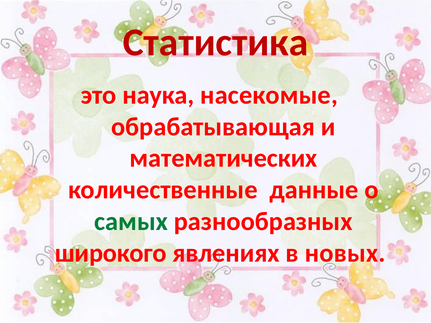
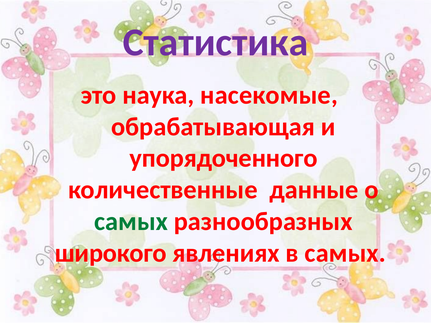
Статистика colour: red -> purple (215, 43)
математических: математических -> упорядоченного (224, 158)
в новых: новых -> самых (345, 253)
